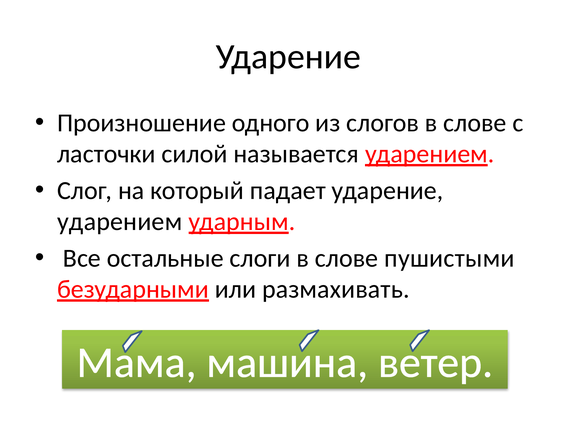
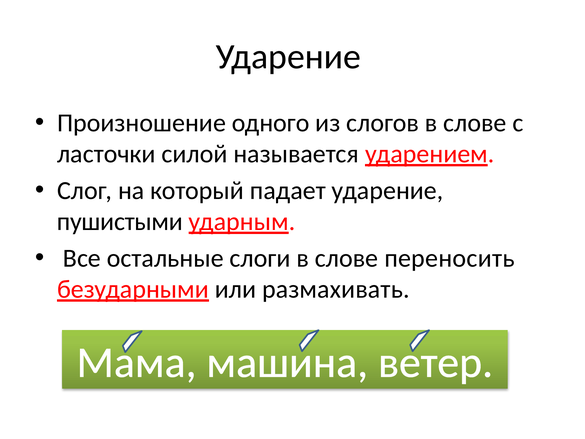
ударением: ударением -> пушистыми (120, 222)
пушистыми: пушистыми -> переносить (449, 258)
